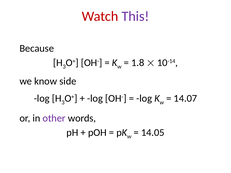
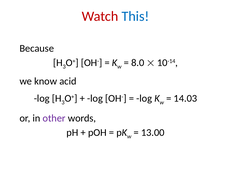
This colour: purple -> blue (135, 16)
1.8: 1.8 -> 8.0 (138, 63)
side: side -> acid (68, 81)
14.07: 14.07 -> 14.03 (185, 99)
14.05: 14.05 -> 13.00 (153, 133)
